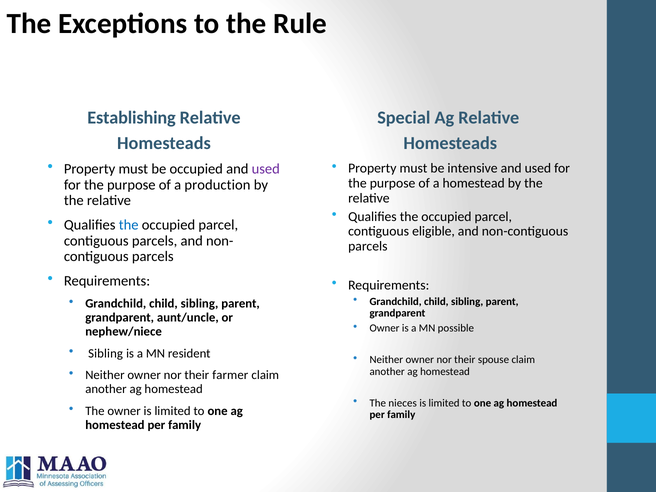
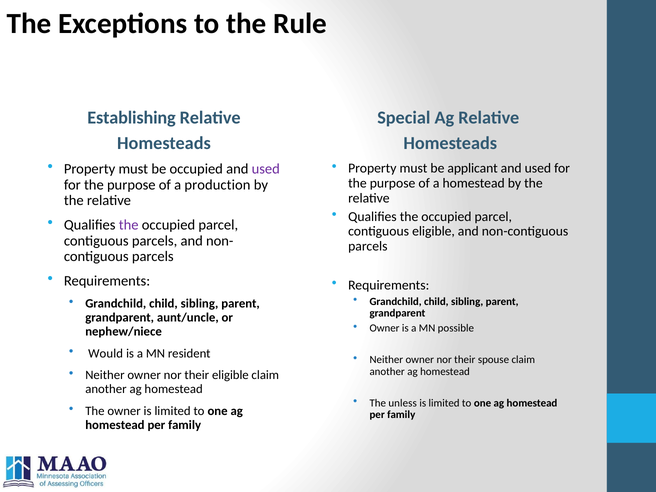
intensive: intensive -> applicant (473, 168)
the colour: blue -> purple (129, 225)
Sibling: Sibling -> Would (106, 353)
their farmer: farmer -> eligible (230, 375)
nieces: nieces -> unless (403, 403)
